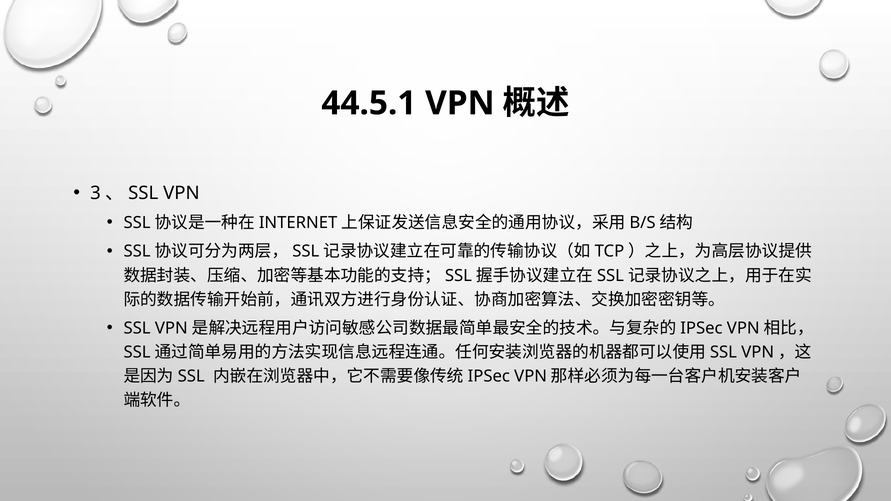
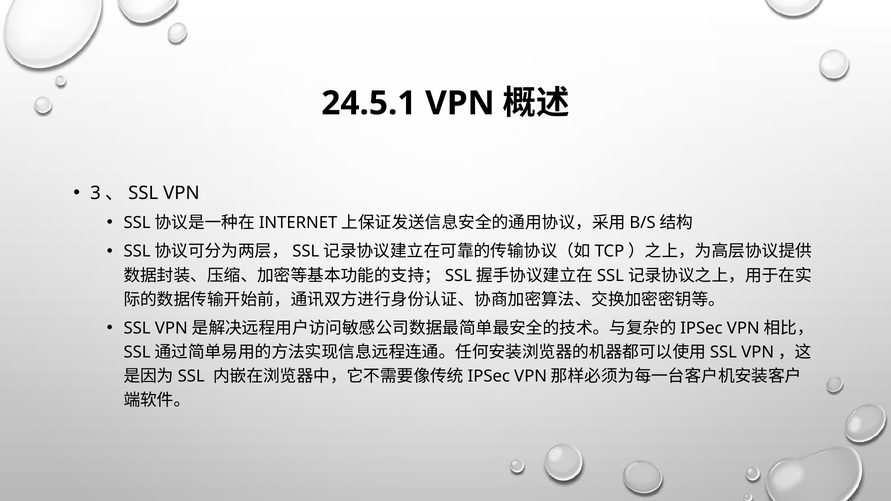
44.5.1: 44.5.1 -> 24.5.1 (369, 103)
